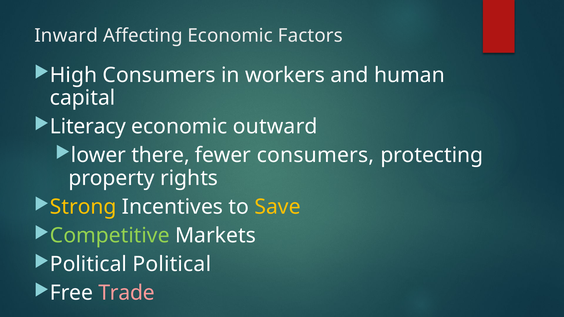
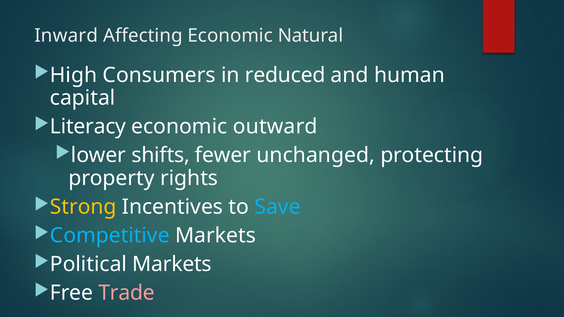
Factors: Factors -> Natural (310, 36)
workers: workers -> reduced (285, 75)
there: there -> shifts (161, 155)
fewer consumers: consumers -> unchanged (316, 155)
Save colour: yellow -> light blue (278, 207)
Competitive colour: light green -> light blue (110, 236)
Political Political: Political -> Markets (172, 264)
